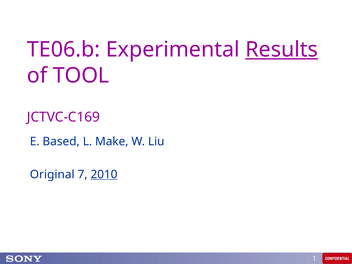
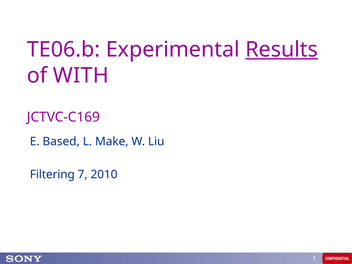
TOOL: TOOL -> WITH (81, 75)
Original: Original -> Filtering (52, 174)
2010 underline: present -> none (104, 174)
